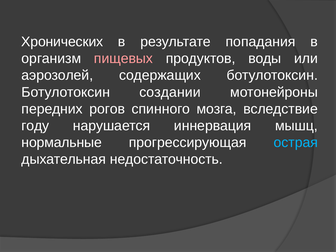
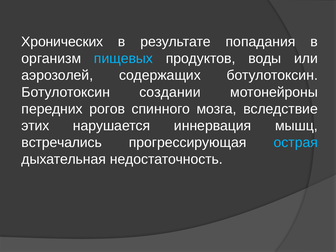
пищевых colour: pink -> light blue (123, 59)
году: году -> этих (35, 126)
нормальные: нормальные -> встречались (62, 143)
